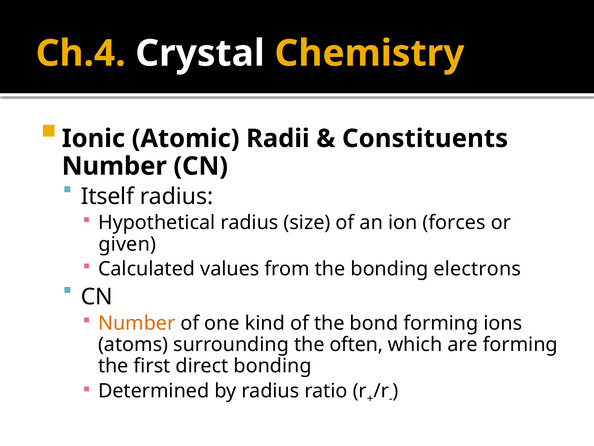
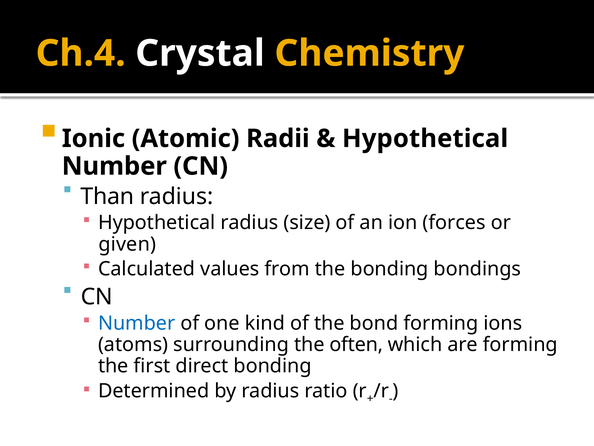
Constituents: Constituents -> Hypothetical (425, 138)
Itself: Itself -> Than (107, 196)
electrons: electrons -> bondings (477, 269)
Number colour: orange -> blue (137, 323)
